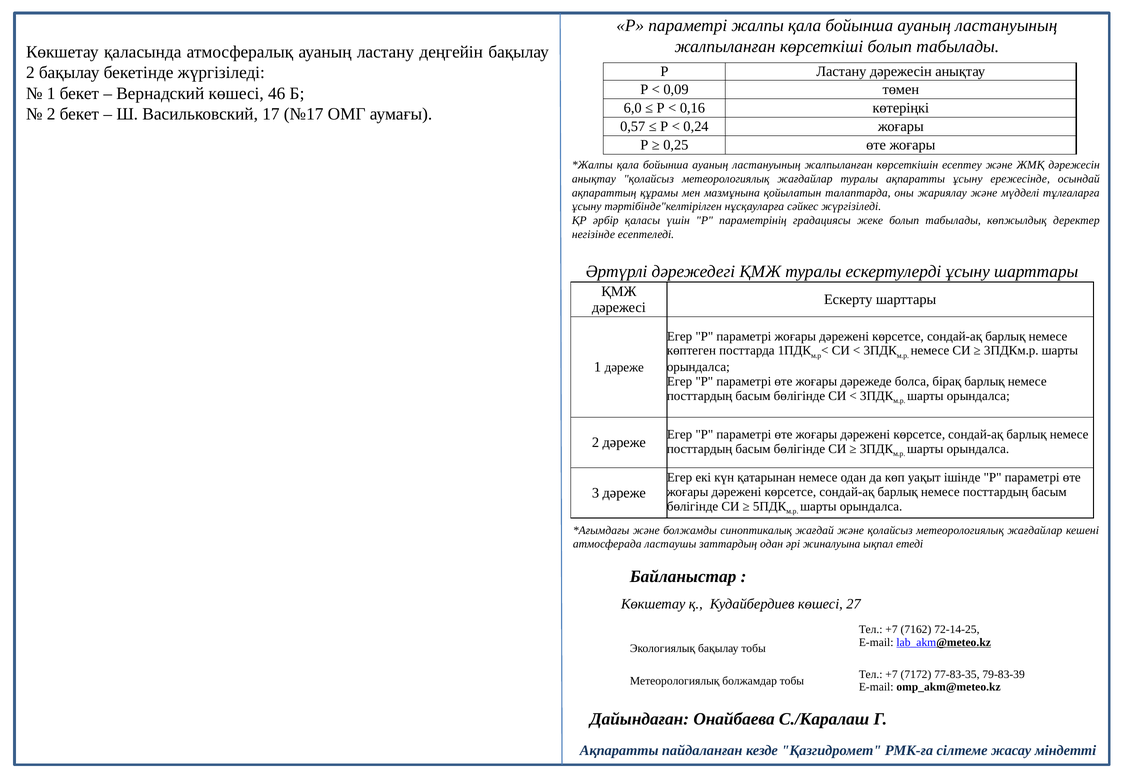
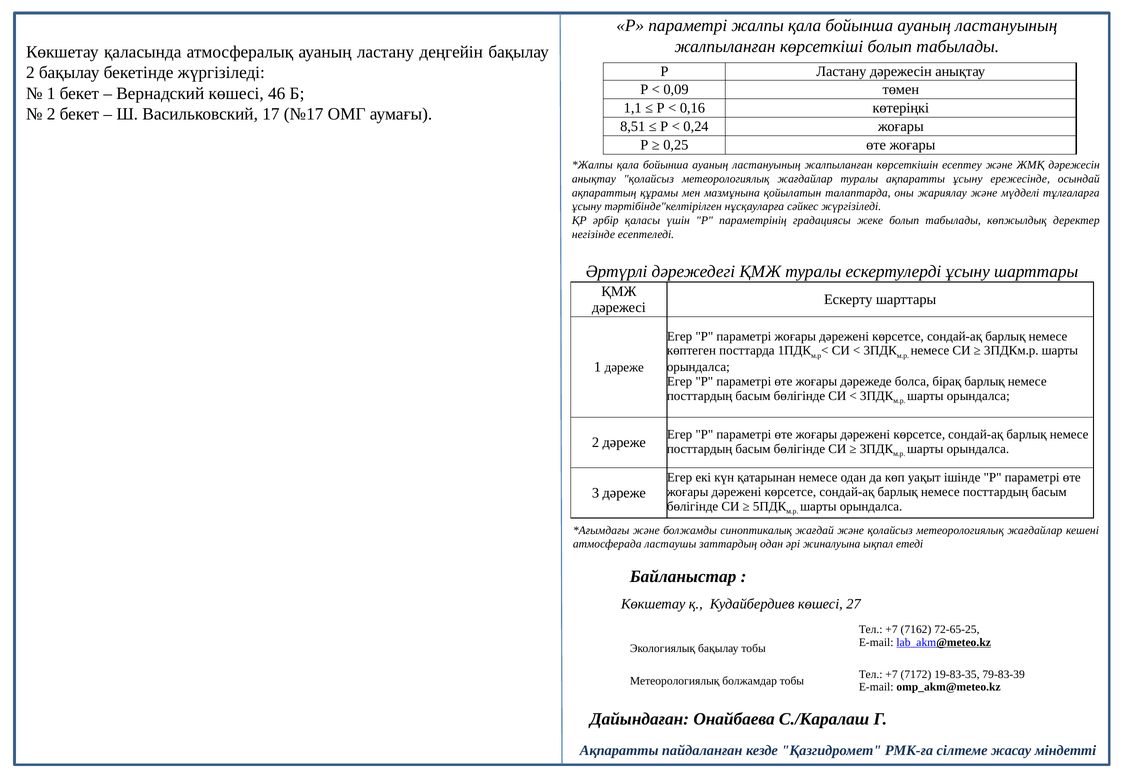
6,0: 6,0 -> 1,1 (633, 108)
0,57: 0,57 -> 8,51 (633, 126)
72-14-25: 72-14-25 -> 72-65-25 (957, 630)
77-83-35: 77-83-35 -> 19-83-35 (957, 675)
